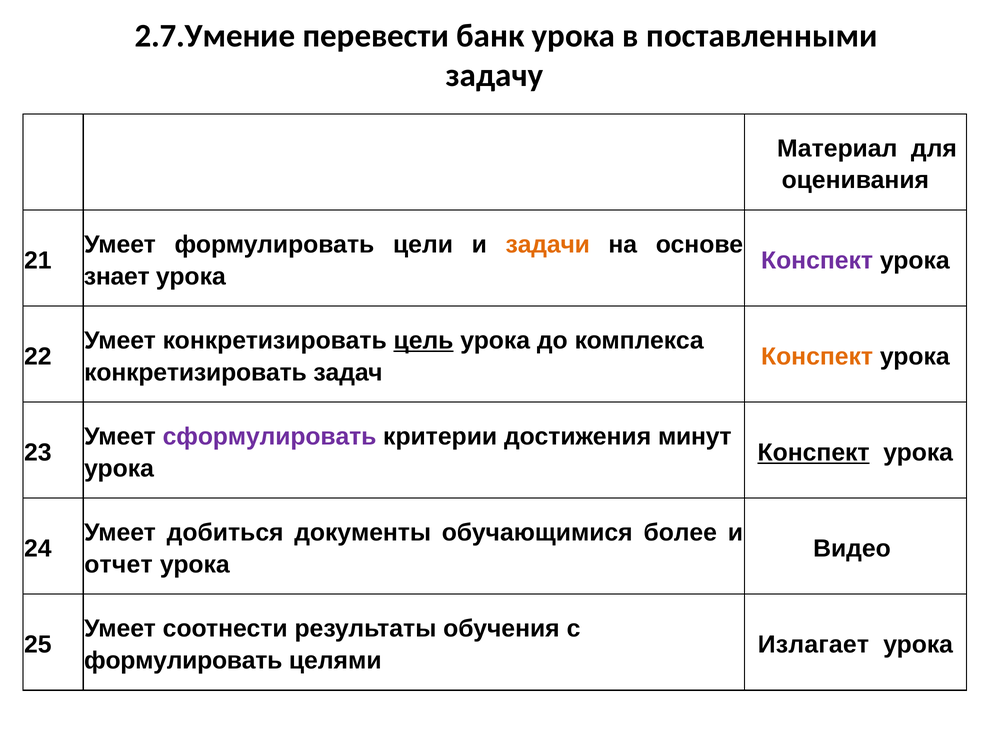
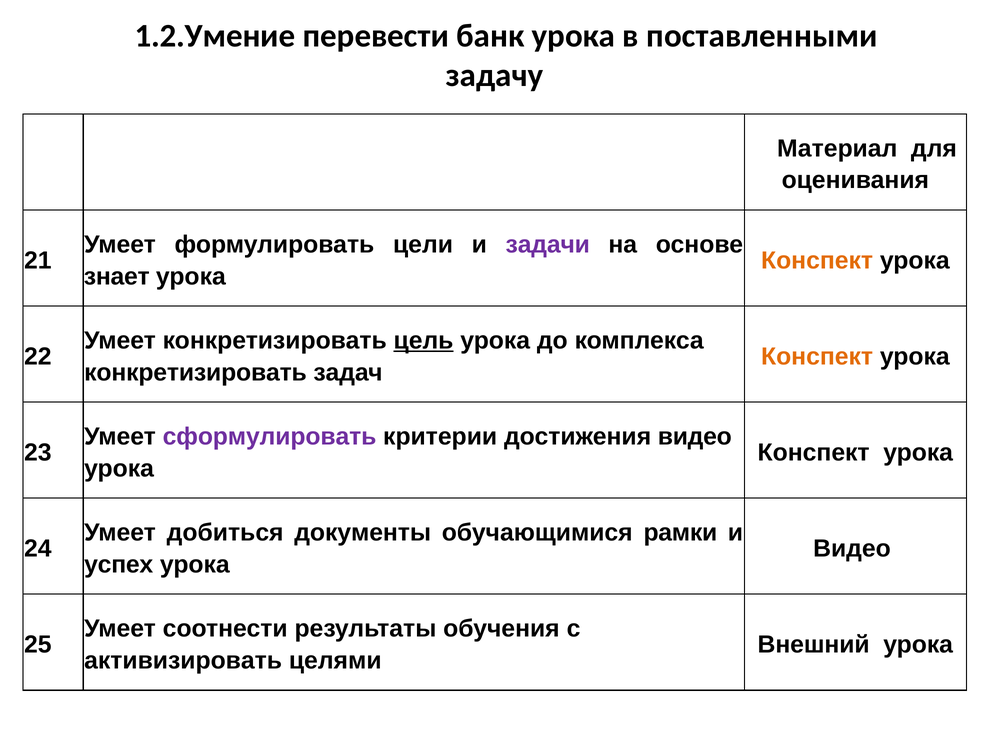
2.7.Умение: 2.7.Умение -> 1.2.Умение (215, 36)
задачи colour: orange -> purple (548, 245)
Конспект colour: purple -> orange (817, 261)
достижения минут: минут -> видео (695, 437)
Конспект underline: present -> none (814, 453)
более: более -> рамки (680, 533)
отчет: отчет -> успех (119, 565)
Излагает: Излагает -> Внешний (814, 645)
формулировать: формулировать -> активизировать (183, 661)
